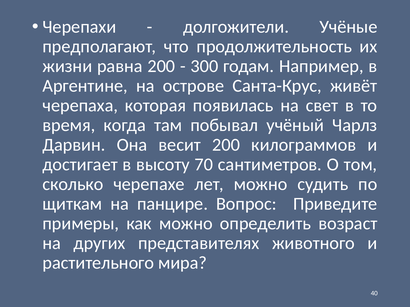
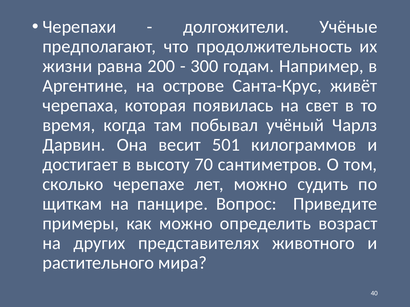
весит 200: 200 -> 501 (226, 145)
